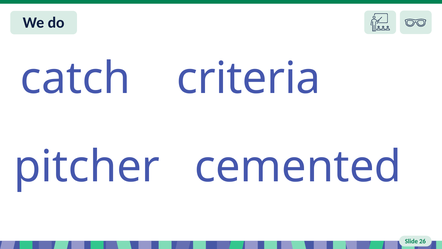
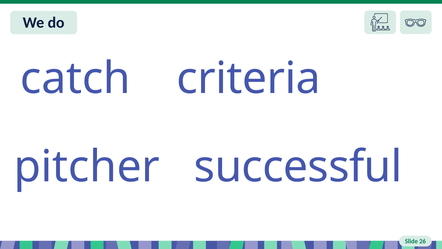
cemented: cemented -> successful (298, 167)
